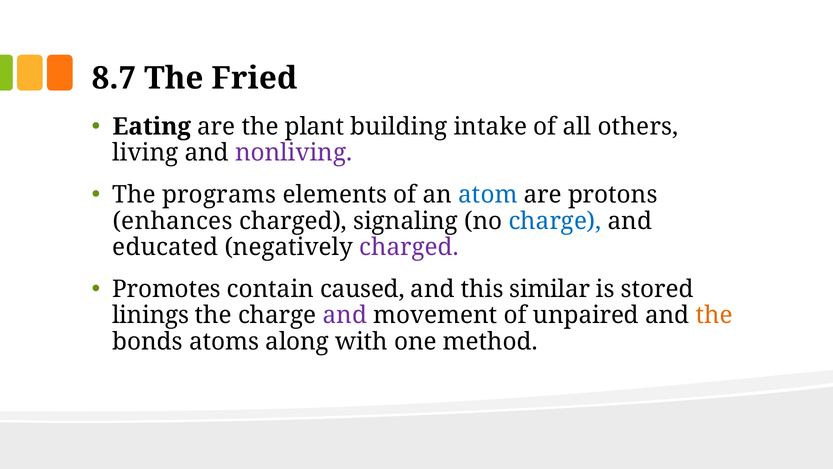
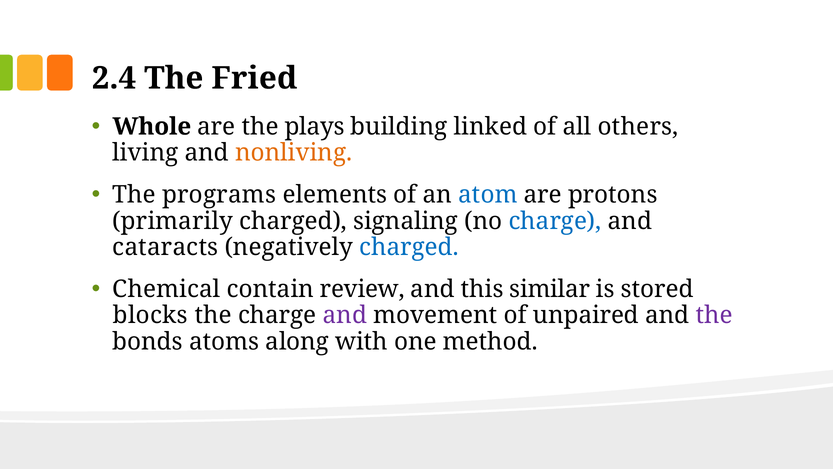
8.7: 8.7 -> 2.4 (114, 78)
Eating: Eating -> Whole (152, 127)
plant: plant -> plays (315, 127)
intake: intake -> linked (490, 127)
nonliving colour: purple -> orange (294, 153)
enhances: enhances -> primarily (173, 221)
educated: educated -> cataracts (165, 247)
charged colour: purple -> blue (409, 247)
Promotes: Promotes -> Chemical (167, 289)
caused: caused -> review (362, 289)
linings: linings -> blocks (150, 315)
the colour: orange -> purple (714, 315)
